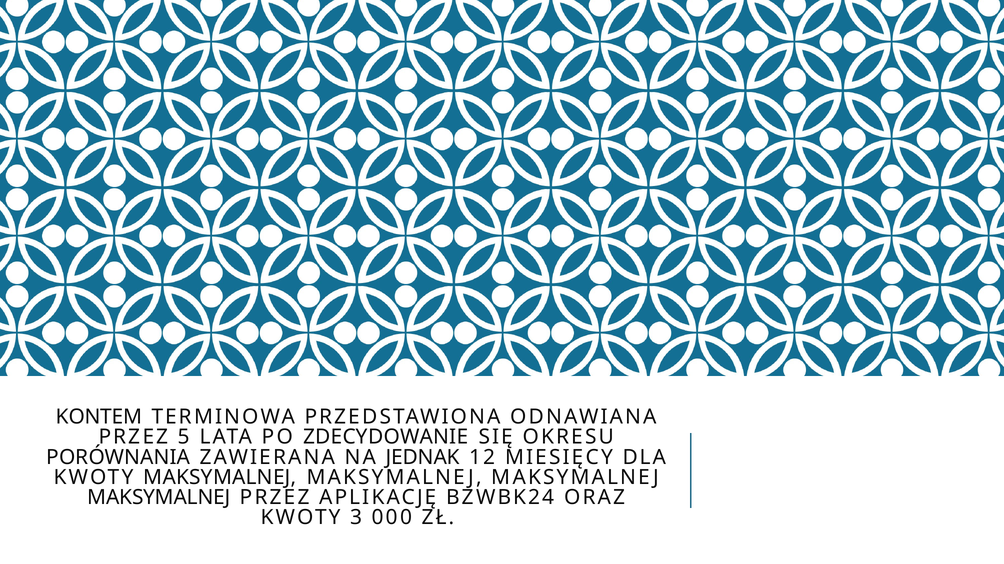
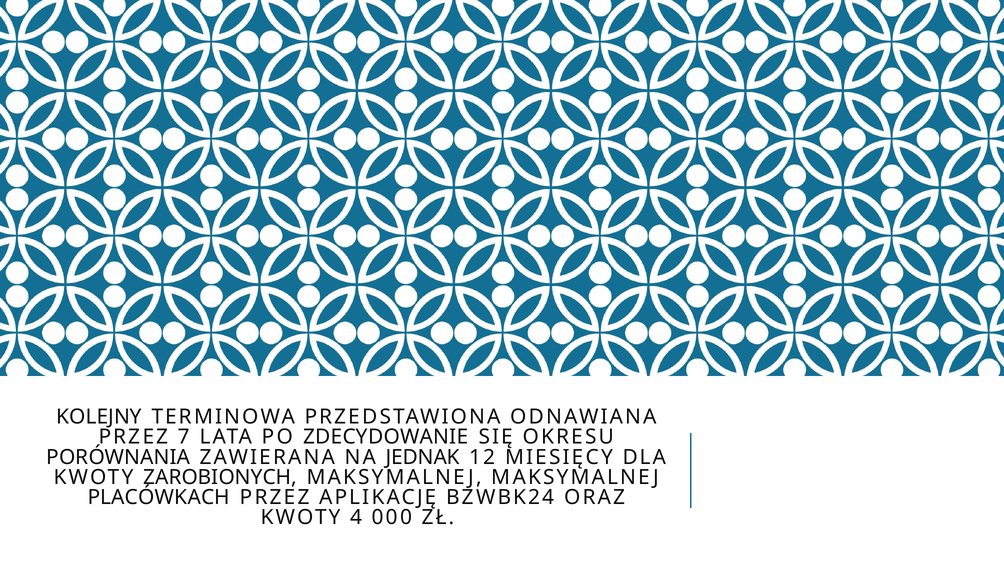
KONTEM: KONTEM -> KOLEJNY (99, 418)
5: 5 -> 7 (184, 438)
KWOTY MAKSYMALNEJ: MAKSYMALNEJ -> ZAROBIONYCH (220, 478)
MAKSYMALNEJ: MAKSYMALNEJ -> PLACÓWKACH (159, 498)
3: 3 -> 4 (356, 518)
